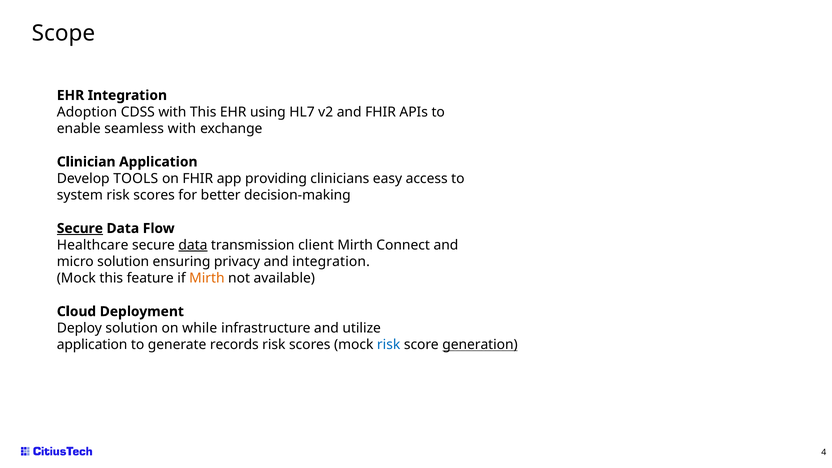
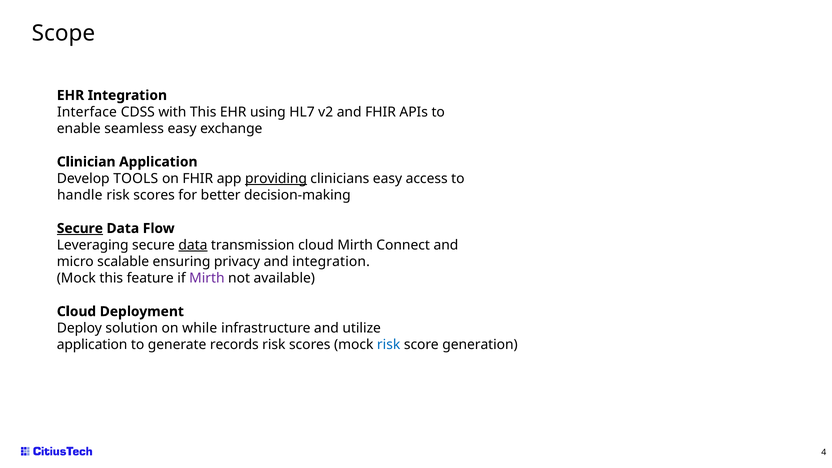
Adoption: Adoption -> Interface (87, 112)
seamless with: with -> easy (182, 129)
providing underline: none -> present (276, 178)
system: system -> handle (80, 195)
Healthcare: Healthcare -> Leveraging (93, 245)
transmission client: client -> cloud (316, 245)
micro solution: solution -> scalable (123, 262)
Mirth colour: orange -> purple (207, 278)
generation underline: present -> none (480, 345)
